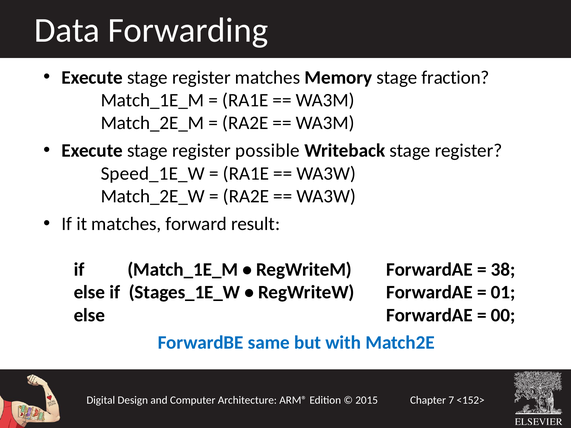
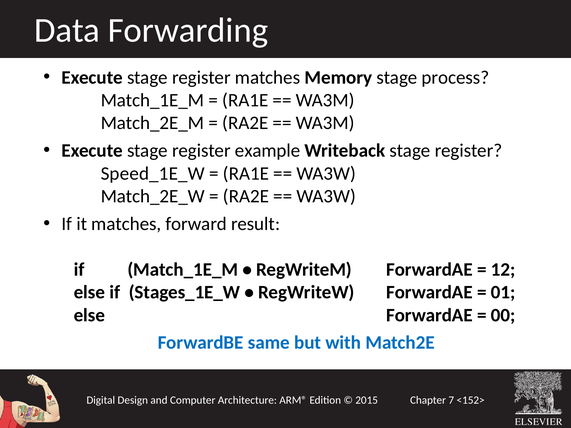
fraction: fraction -> process (455, 77)
possible: possible -> example (268, 151)
38: 38 -> 12 (503, 270)
